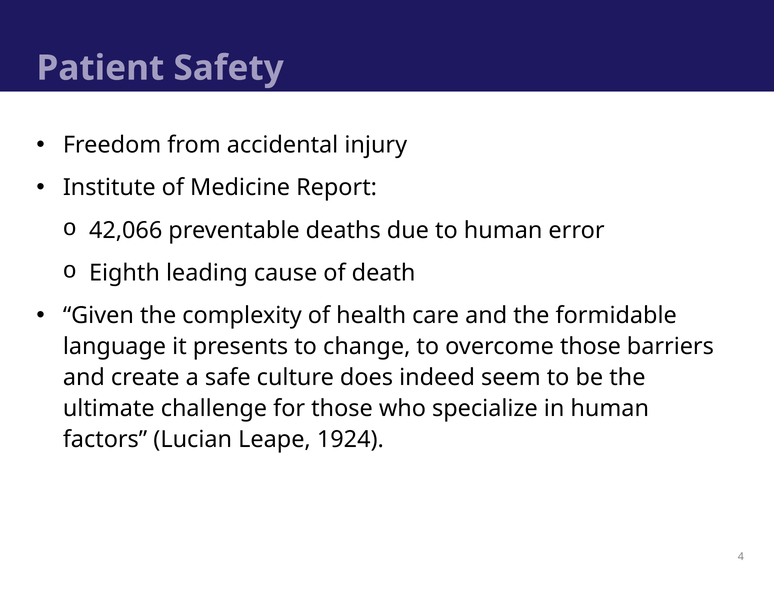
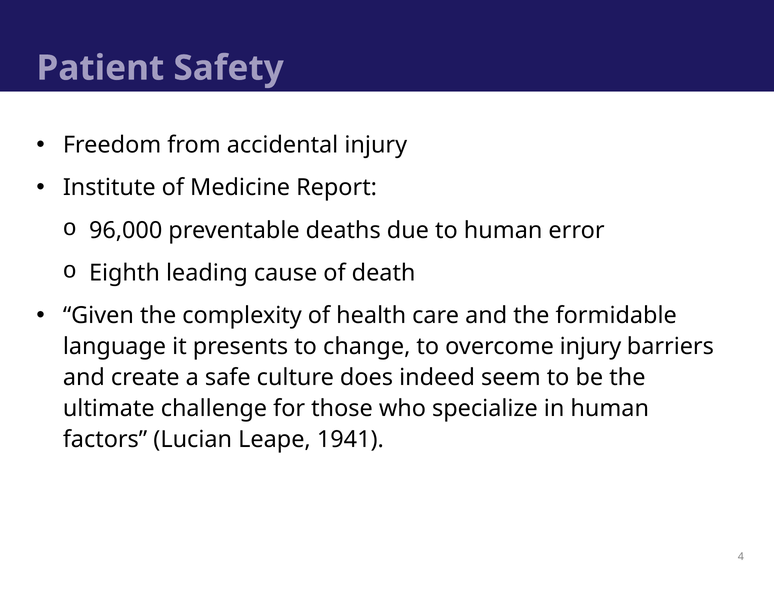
42,066: 42,066 -> 96,000 (126, 230)
overcome those: those -> injury (590, 347)
1924: 1924 -> 1941 (350, 440)
